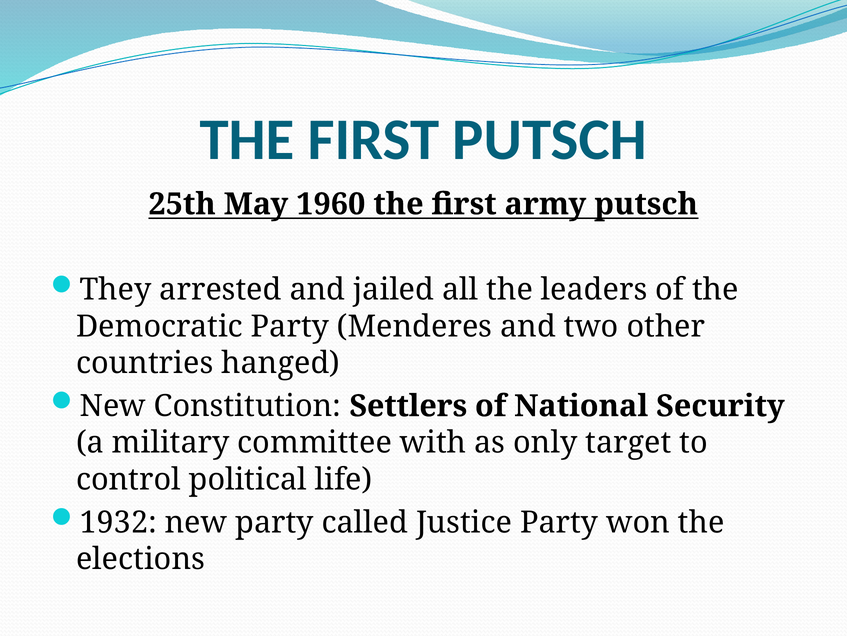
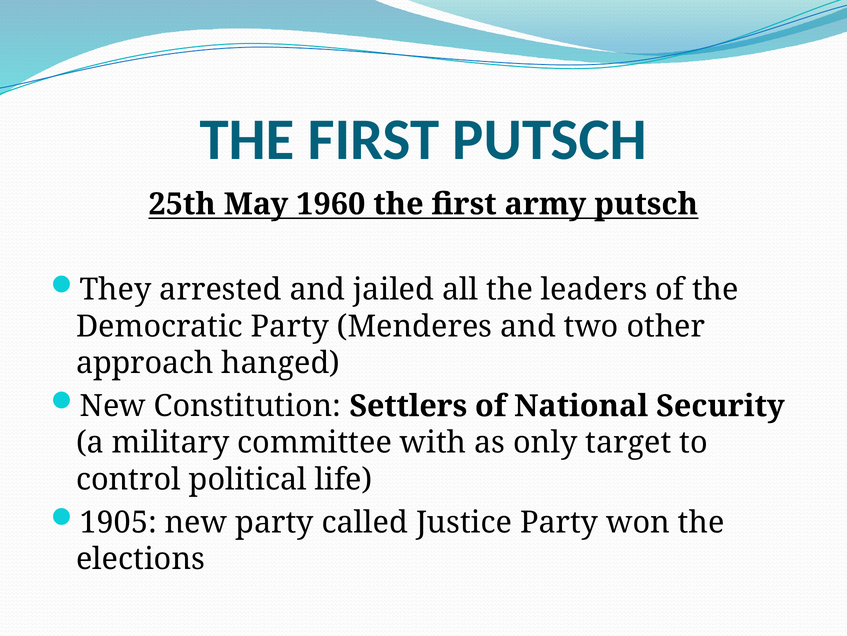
countries: countries -> approach (145, 363)
1932: 1932 -> 1905 (118, 522)
